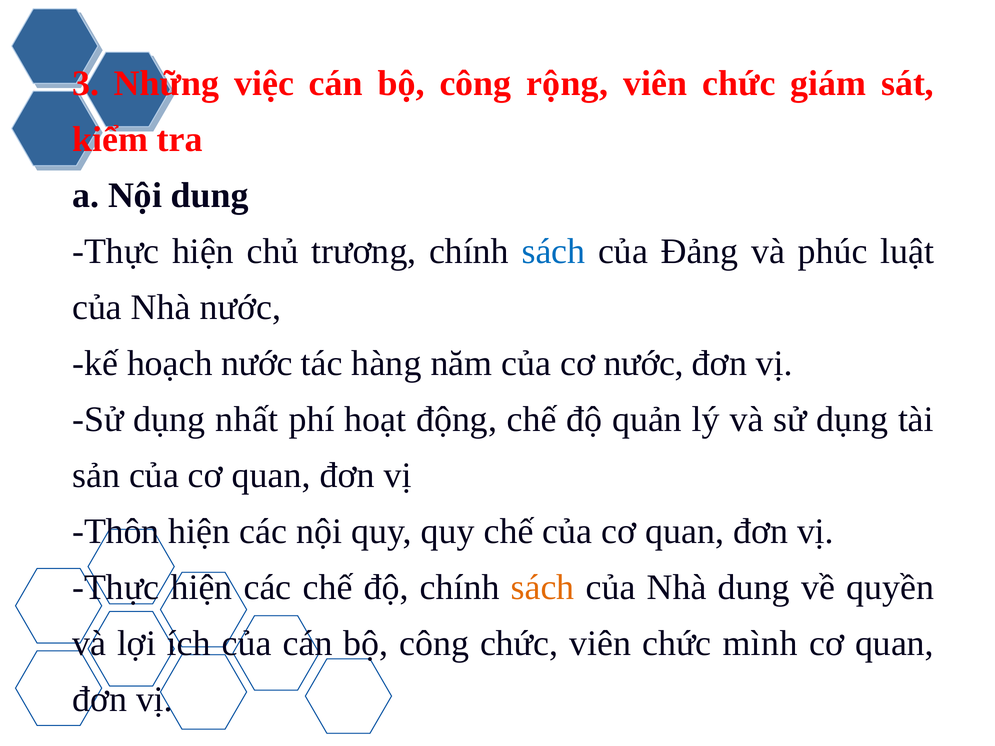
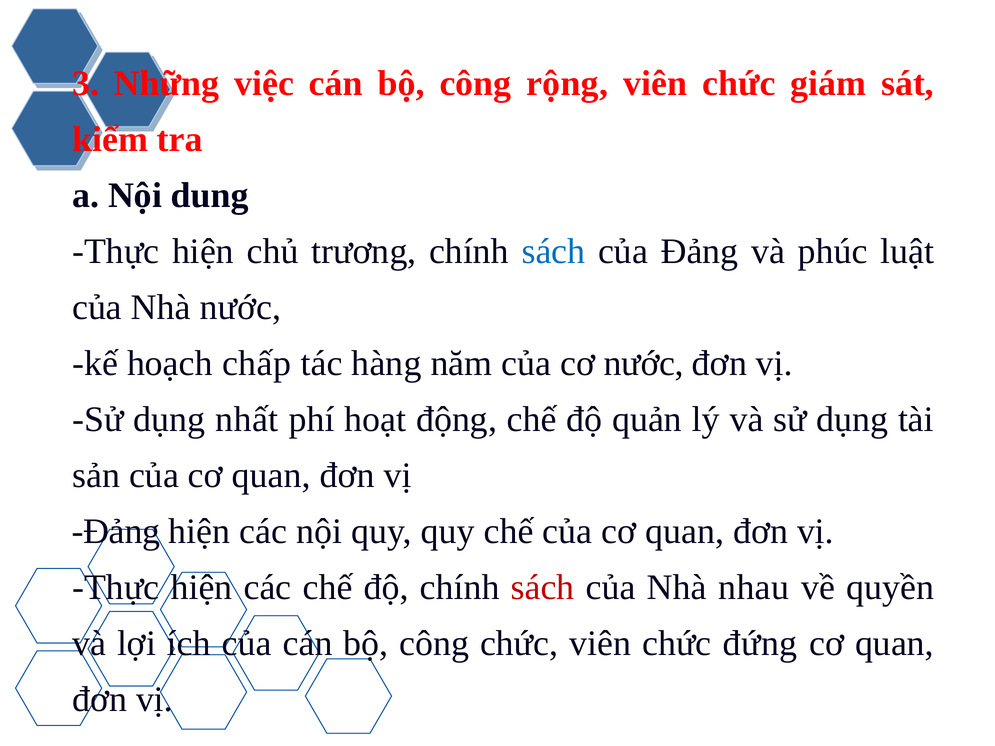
hoạch nước: nước -> chấp (257, 364)
Thôn: Thôn -> Đảng (116, 532)
sách colour: orange -> red (543, 588)
Nhà dung: dung -> nhau (754, 588)
mình: mình -> đứng (760, 644)
